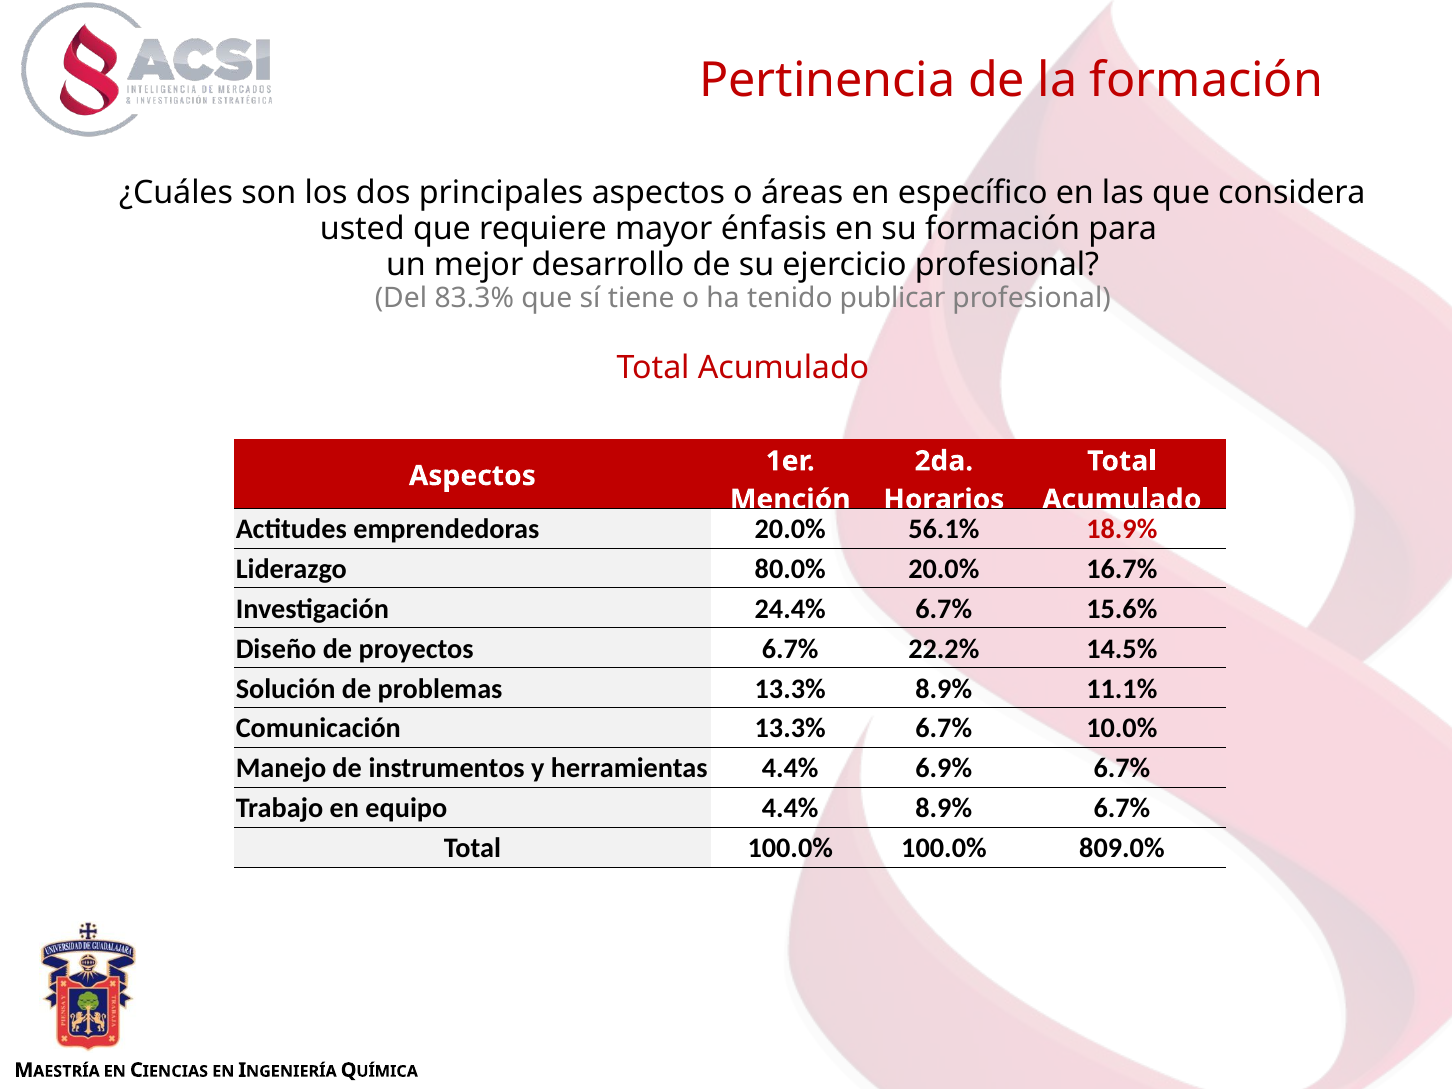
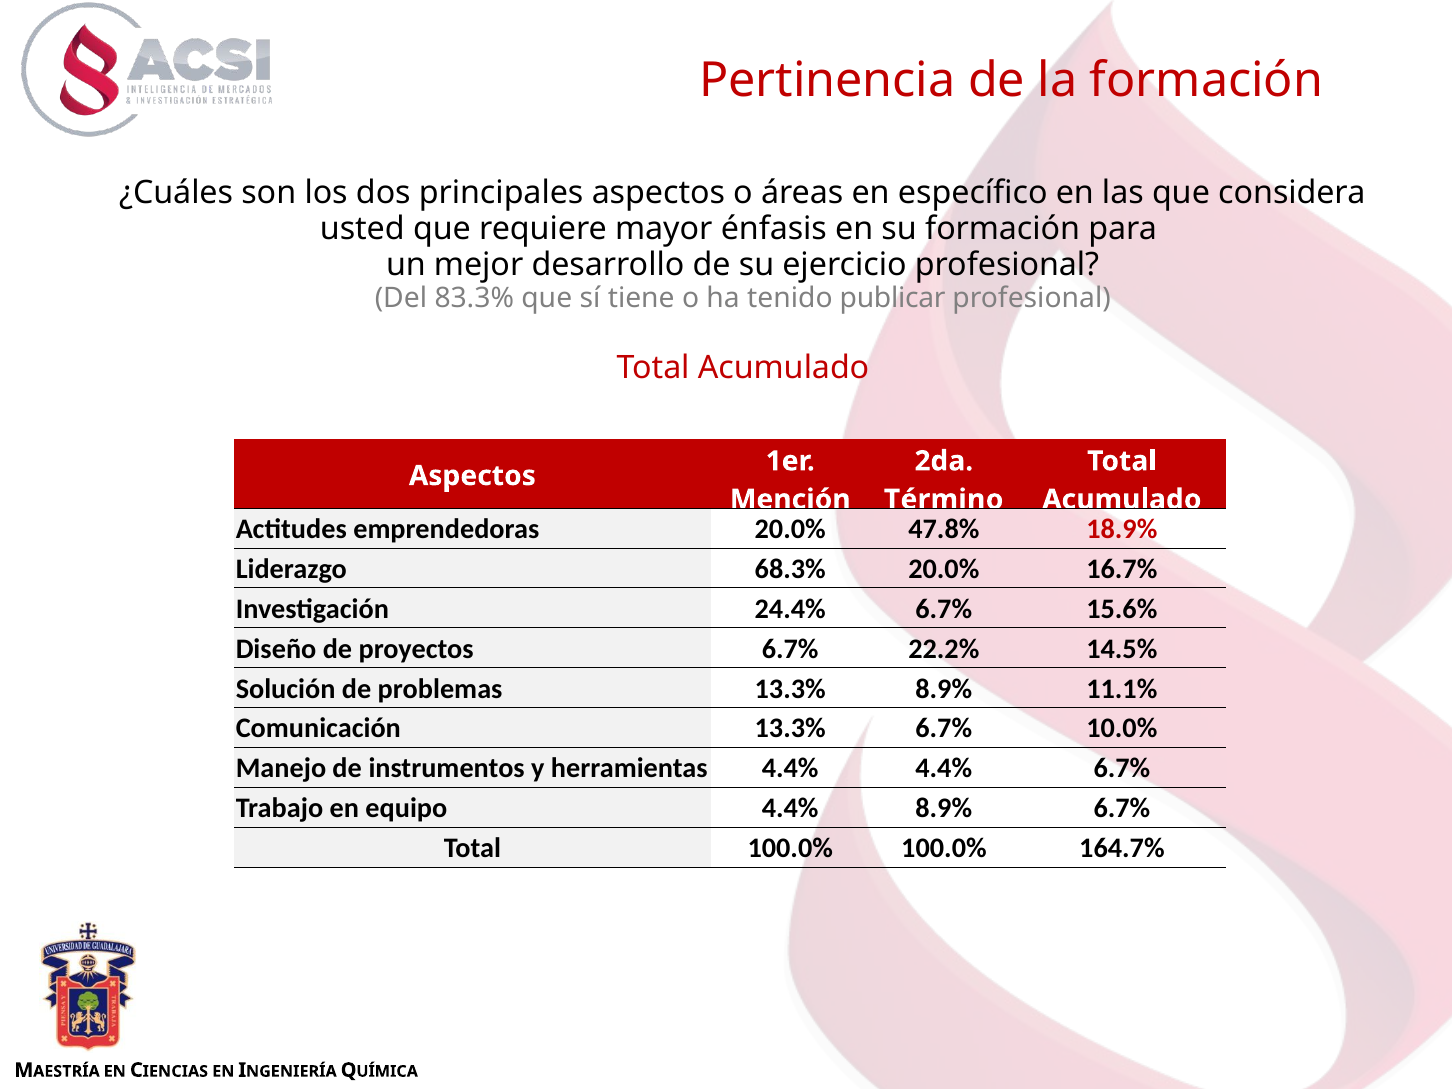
Horarios: Horarios -> Término (944, 500)
56.1%: 56.1% -> 47.8% (944, 529)
80.0%: 80.0% -> 68.3% (790, 569)
4.4% 6.9%: 6.9% -> 4.4% (944, 769)
809.0%: 809.0% -> 164.7% (1122, 848)
